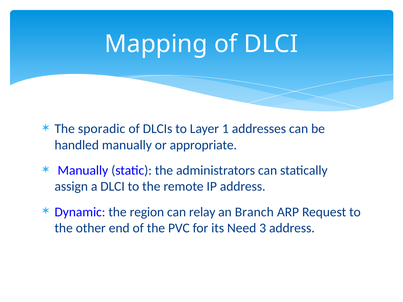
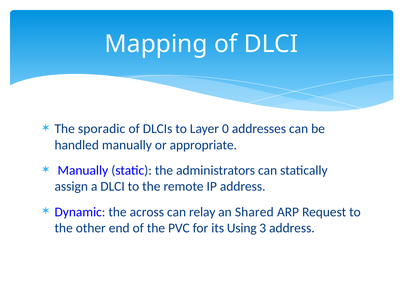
1: 1 -> 0 (225, 129)
region: region -> across (147, 212)
Branch: Branch -> Shared (254, 212)
Need: Need -> Using (242, 228)
